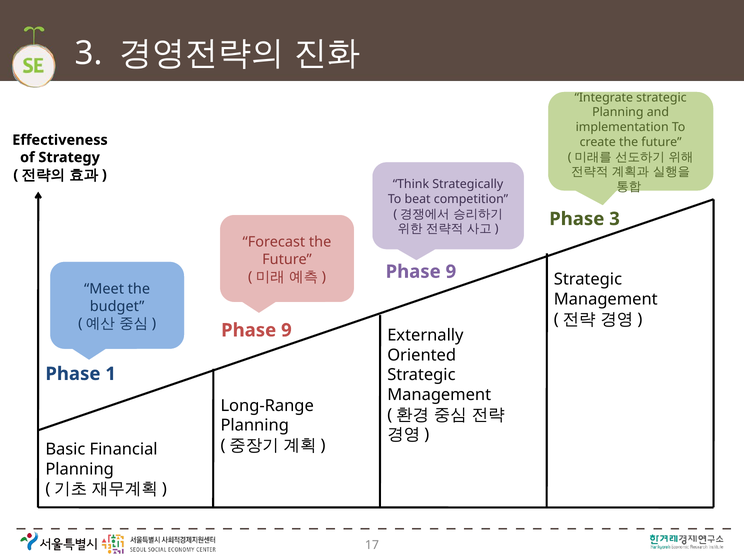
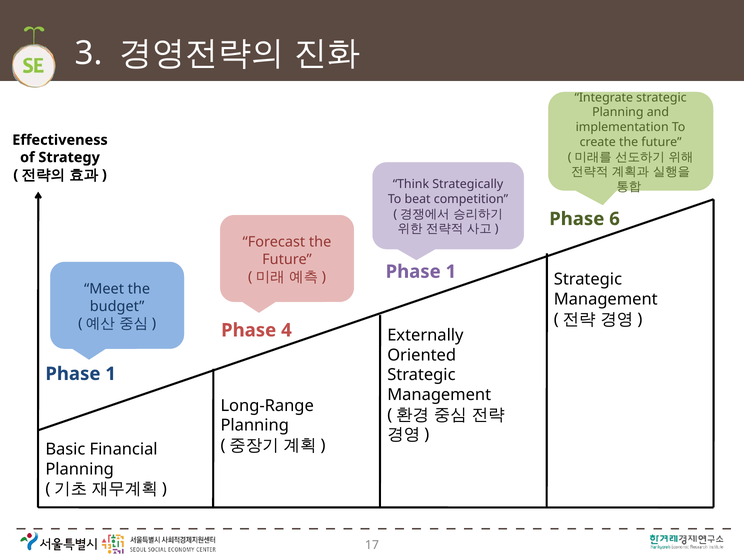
Phase 3: 3 -> 6 (615, 219)
9: 9 -> 1 (451, 272)
9: 9 -> 4 (286, 330)
